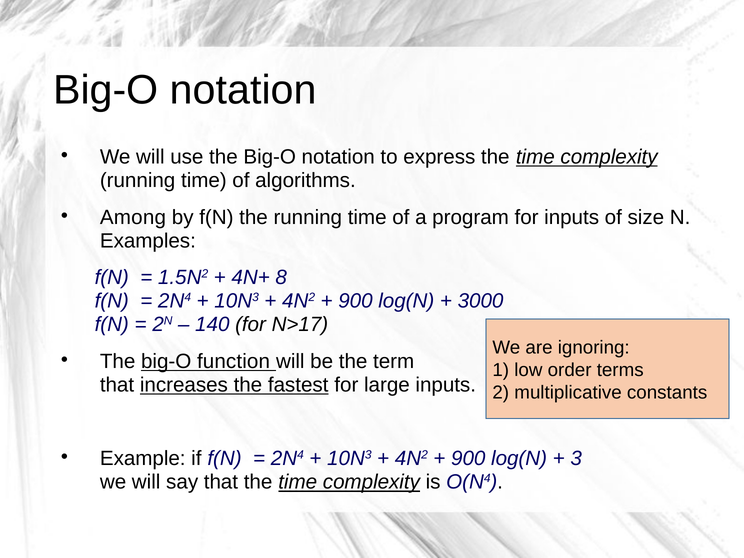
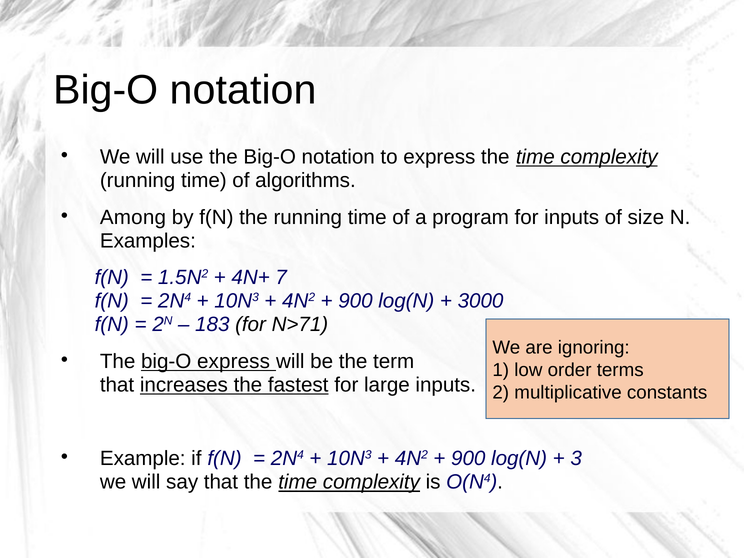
8: 8 -> 7 (281, 278)
140: 140 -> 183 (212, 325)
N>17: N>17 -> N>71 (300, 325)
big-O function: function -> express (233, 361)
